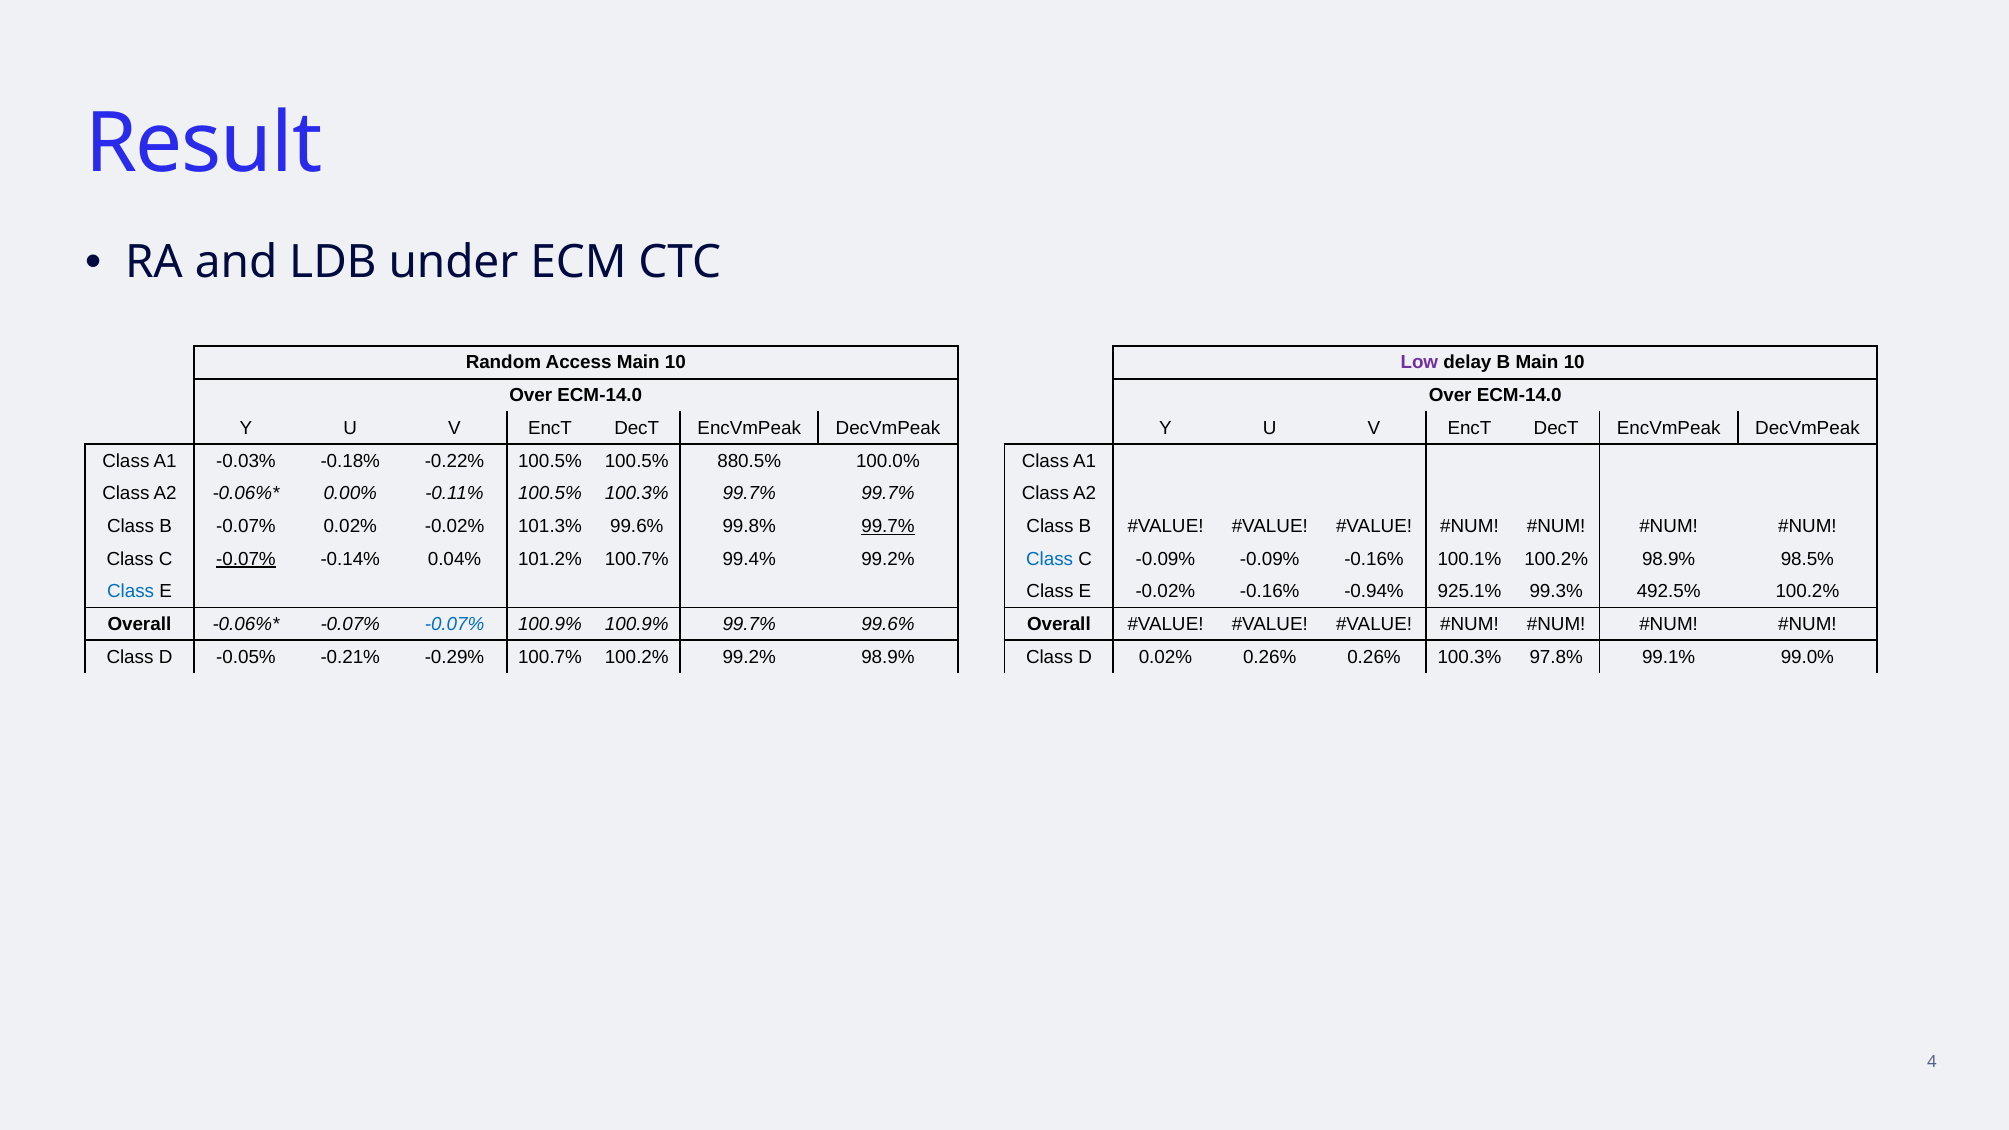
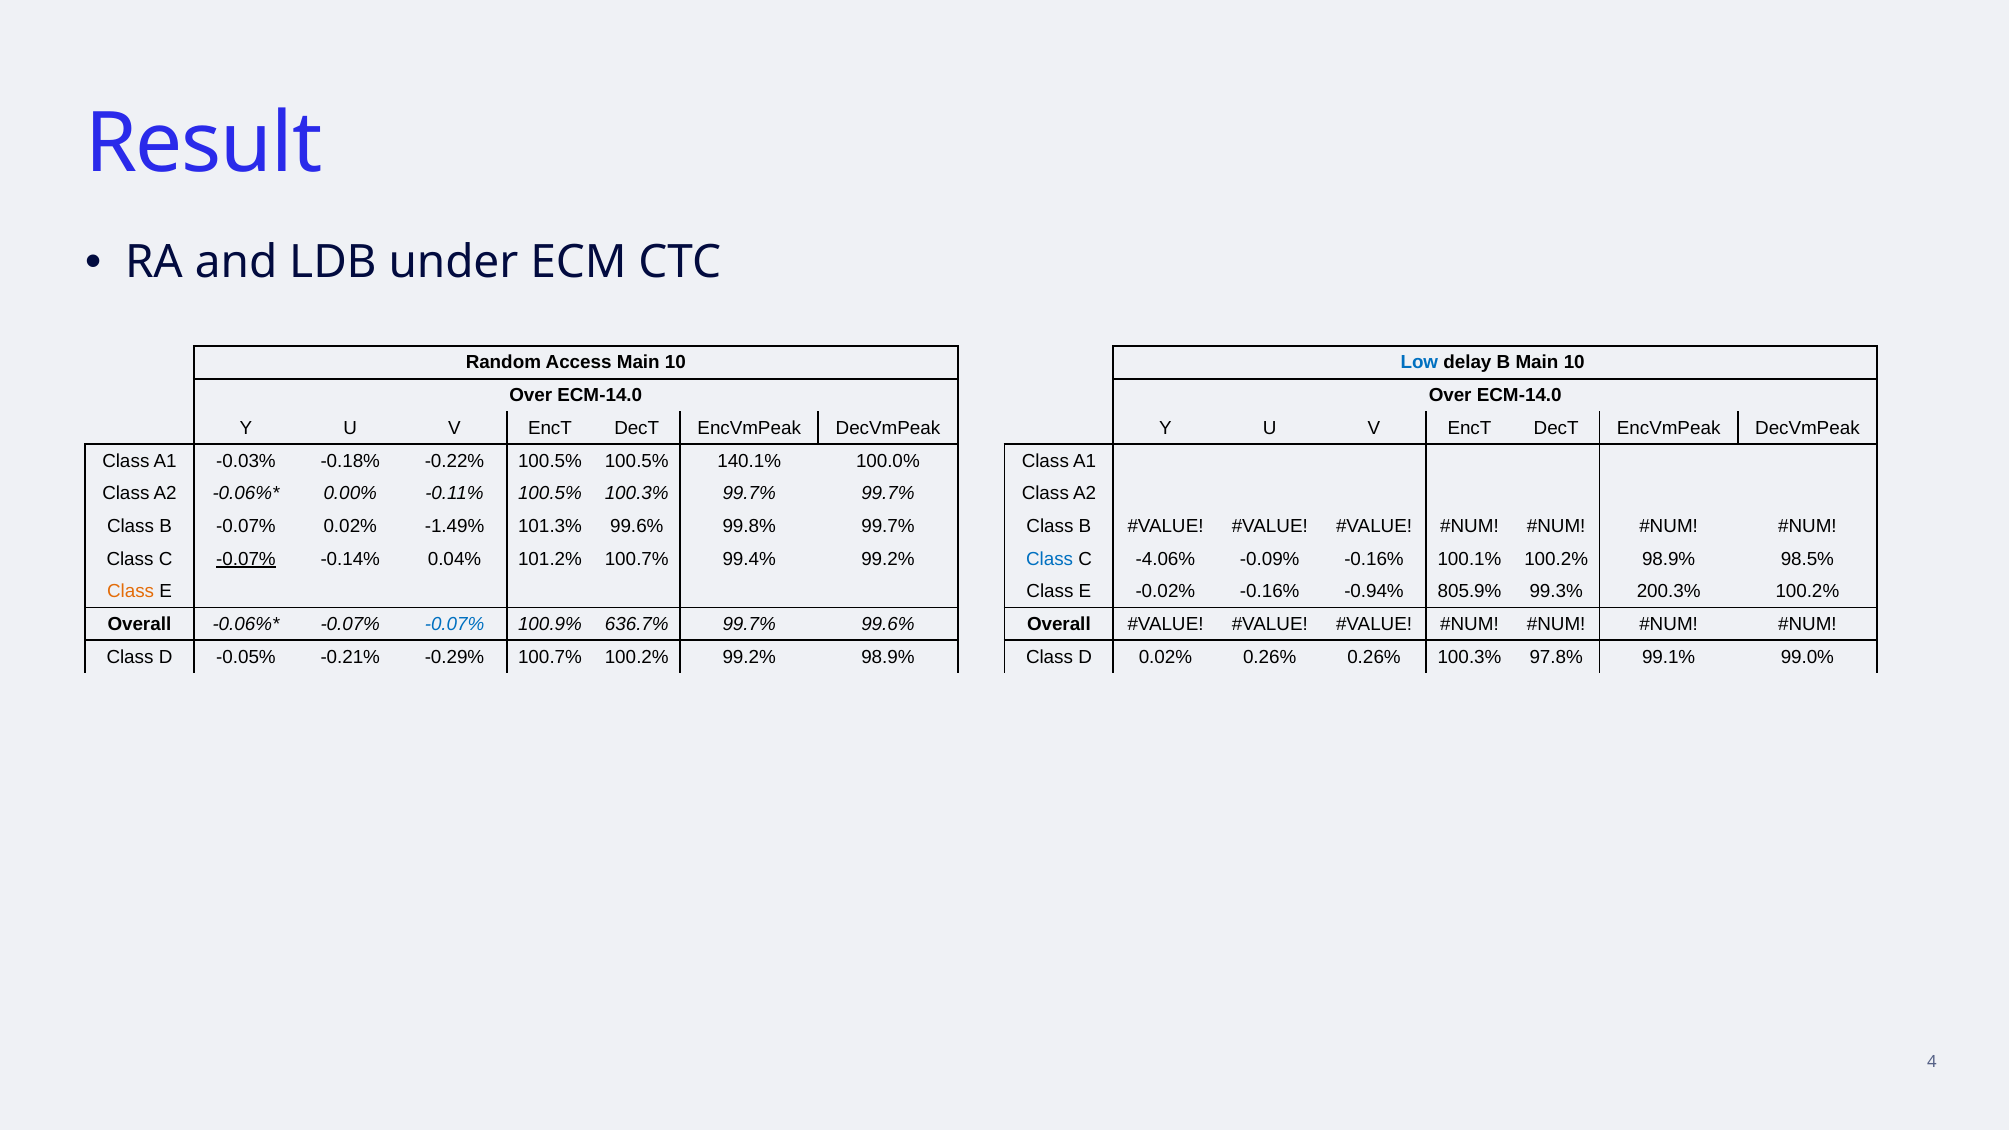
Low colour: purple -> blue (1419, 363)
880.5%: 880.5% -> 140.1% (749, 461)
0.02% -0.02%: -0.02% -> -1.49% (455, 526)
99.7% underline: present -> none (888, 526)
C -0.09%: -0.09% -> -4.06% (1165, 559)
Class colour: blue -> orange (131, 592)
925.1%: 925.1% -> 805.9% (1470, 592)
492.5%: 492.5% -> 200.3% (1669, 592)
100.9% 100.9%: 100.9% -> 636.7% (637, 624)
